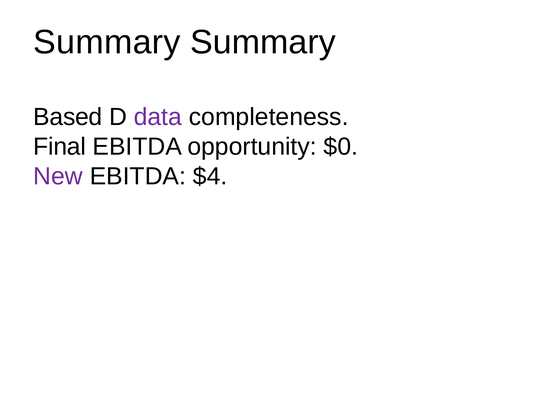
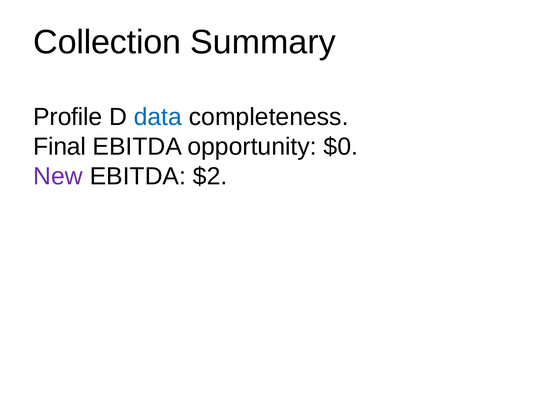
Summary: Summary -> Collection (107, 42)
Based: Based -> Profile (68, 117)
data colour: purple -> blue (158, 117)
$4: $4 -> $2 (210, 176)
